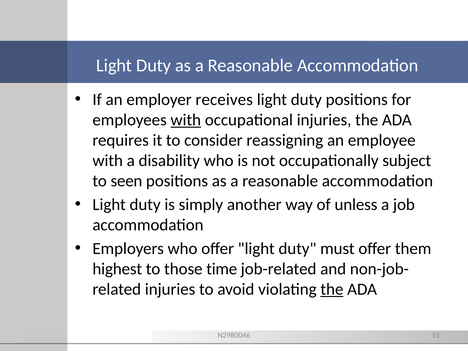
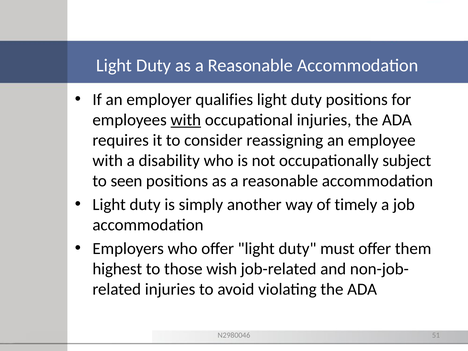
receives: receives -> qualifies (224, 100)
unless: unless -> timely (356, 204)
time: time -> wish (222, 269)
the underline: present -> none (332, 289)
